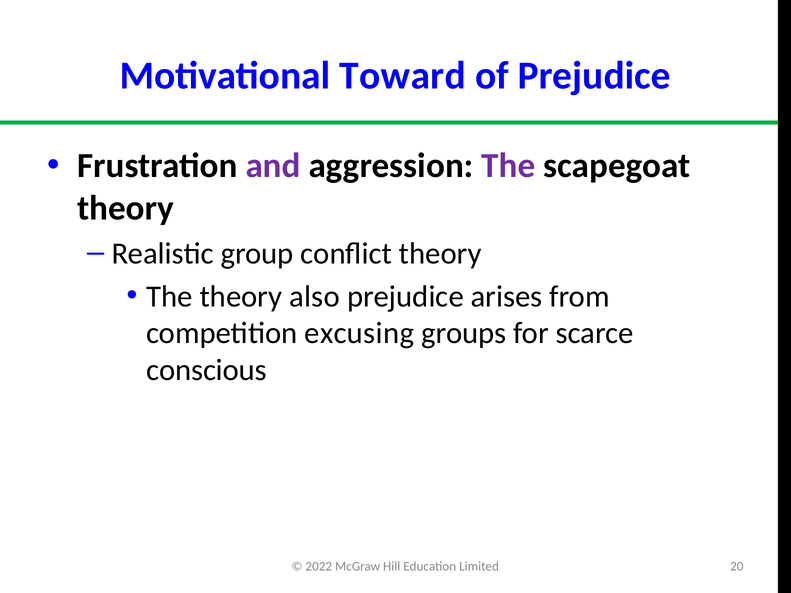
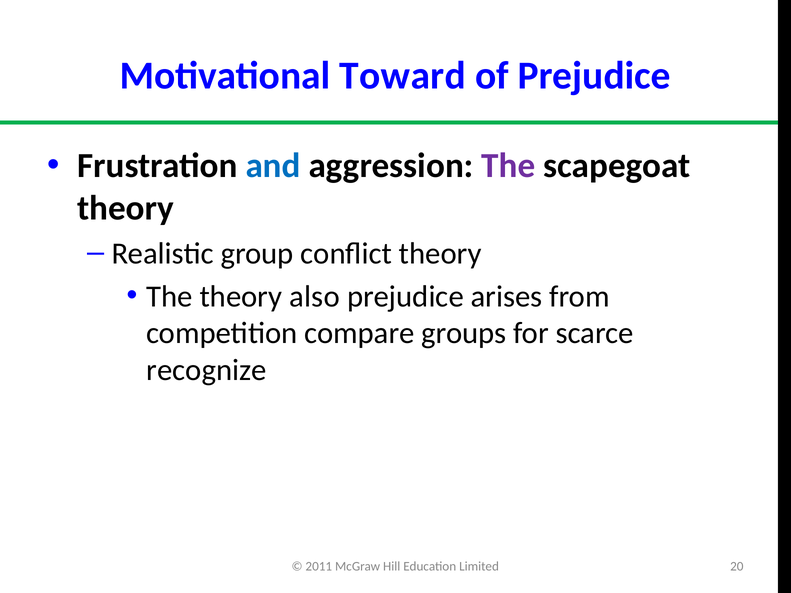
and colour: purple -> blue (273, 166)
excusing: excusing -> compare (359, 333)
conscious: conscious -> recognize (207, 370)
2022: 2022 -> 2011 (319, 566)
